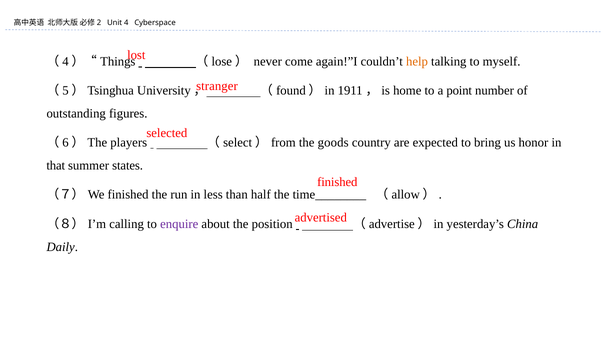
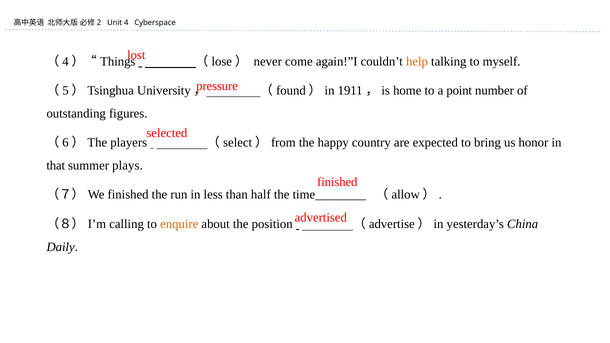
stranger: stranger -> pressure (217, 86)
goods: goods -> happy (333, 143)
states: states -> plays (127, 166)
enquire colour: purple -> orange (179, 224)
